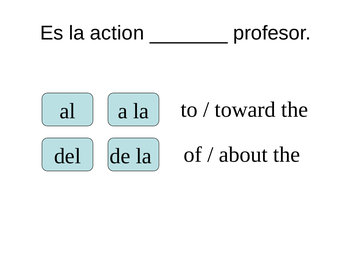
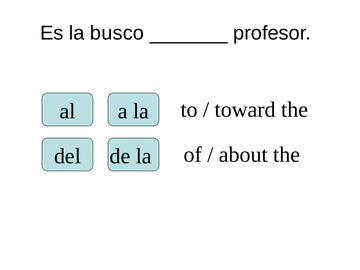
action: action -> busco (117, 33)
